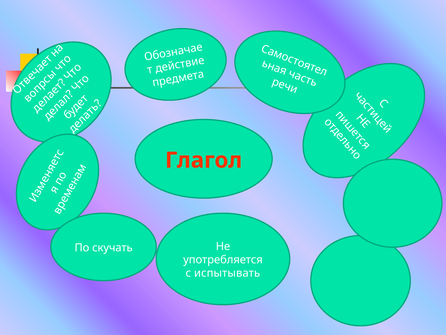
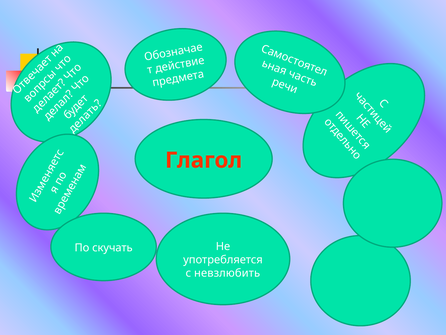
испытывать: испытывать -> невзлюбить (227, 273)
